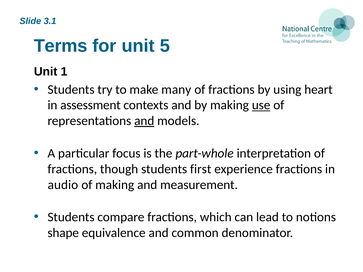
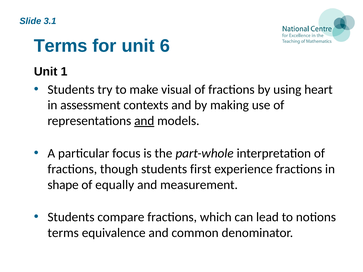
5: 5 -> 6 (165, 46)
many: many -> visual (176, 90)
use underline: present -> none (261, 105)
audio: audio -> shape (63, 185)
of making: making -> equally (115, 185)
shape: shape -> terms (63, 233)
